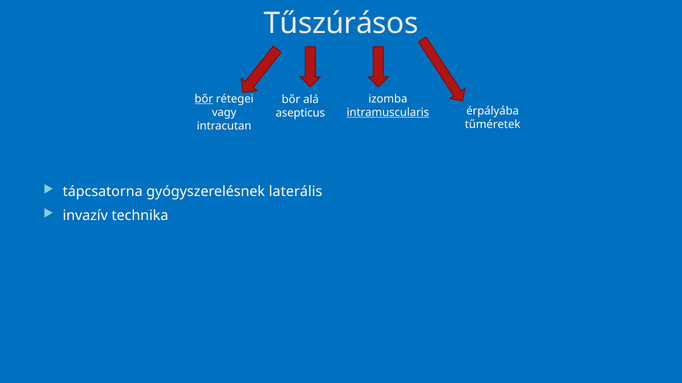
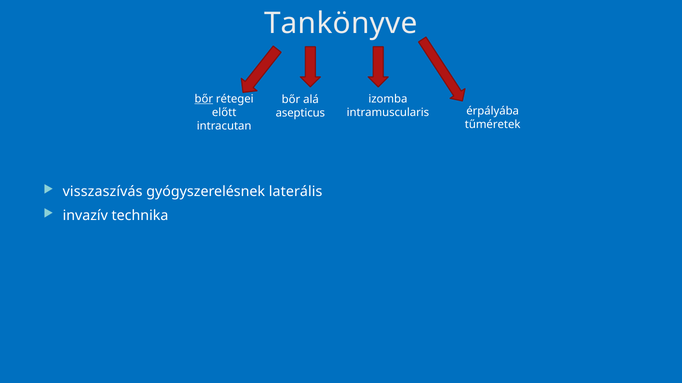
Tűszúrásos: Tűszúrásos -> Tankönyve (341, 23)
intramuscularis underline: present -> none (388, 113)
vagy: vagy -> előtt (224, 113)
tápcsatorna: tápcsatorna -> visszaszívás (103, 192)
